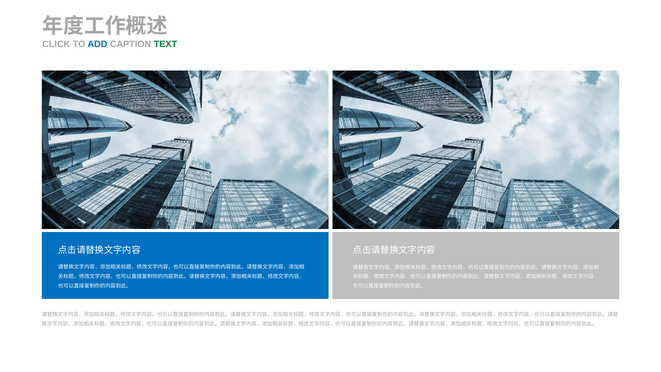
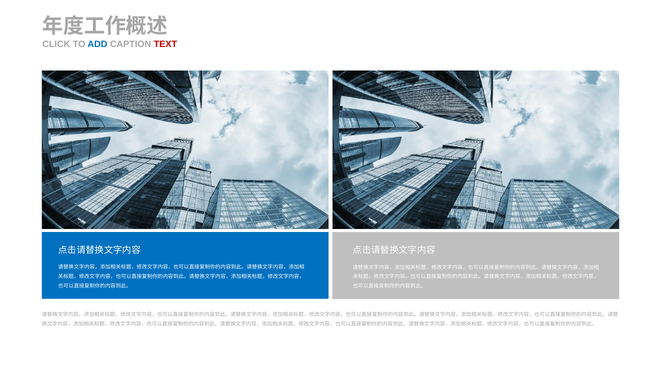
TEXT colour: green -> red (165, 44)
